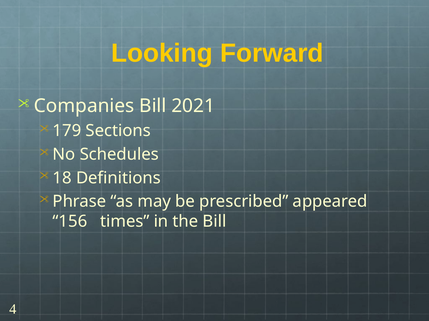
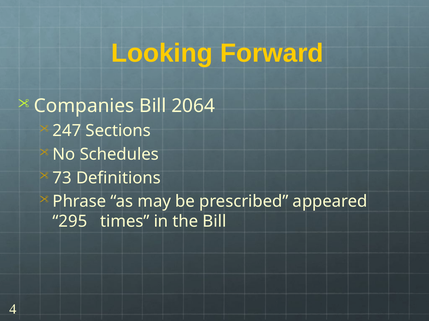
2021: 2021 -> 2064 (193, 106)
179: 179 -> 247 (67, 131)
18: 18 -> 73 (62, 178)
156: 156 -> 295 (70, 222)
